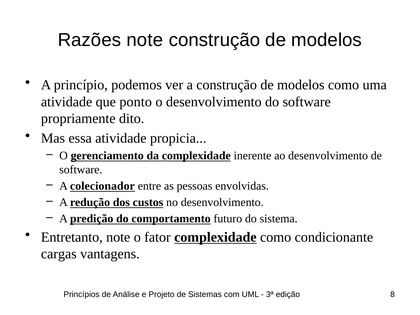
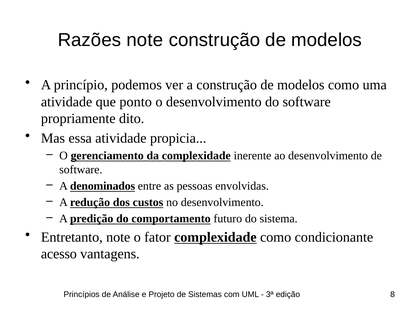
colecionador: colecionador -> denominados (103, 186)
cargas: cargas -> acesso (59, 254)
